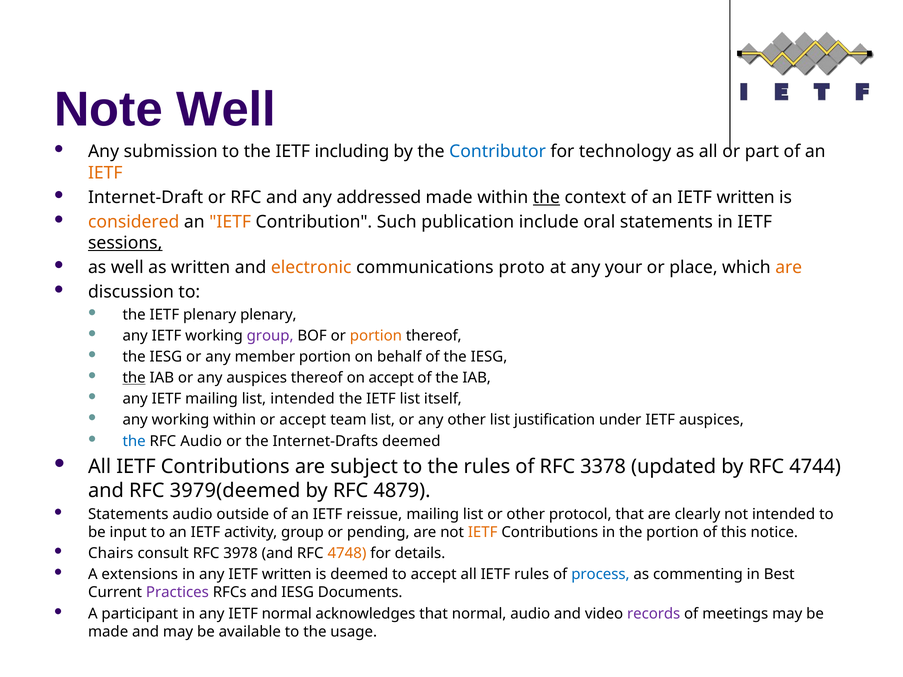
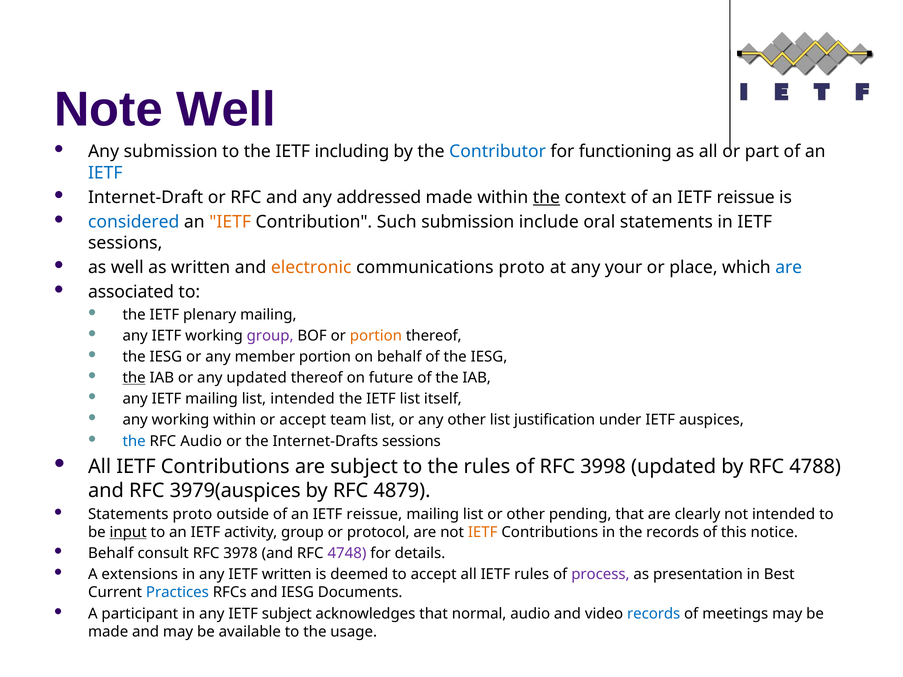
technology: technology -> functioning (625, 152)
IETF colour: orange -> blue (105, 173)
written: written -> reissue (746, 197)
considered colour: orange -> blue (134, 222)
Such publication: publication -> submission (468, 222)
sessions underline: present -> none (125, 243)
are colour: orange -> blue (789, 268)
discussion: discussion -> associated (131, 292)
plenary plenary: plenary -> mailing (268, 315)
any auspices: auspices -> updated (257, 378)
on accept: accept -> future (391, 378)
Internet-Drafts deemed: deemed -> sessions (411, 441)
3378: 3378 -> 3998 (603, 467)
4744: 4744 -> 4788 (815, 467)
3979(deemed: 3979(deemed -> 3979(auspices (235, 491)
Statements audio: audio -> proto (192, 514)
protocol: protocol -> pending (580, 514)
input underline: none -> present (128, 533)
pending: pending -> protocol (378, 533)
the portion: portion -> records (673, 533)
Chairs: Chairs -> Behalf (111, 554)
4748 colour: orange -> purple (347, 554)
process colour: blue -> purple (600, 575)
commenting: commenting -> presentation (698, 575)
Practices colour: purple -> blue (177, 593)
IETF normal: normal -> subject (287, 614)
records colour: purple -> blue (654, 614)
